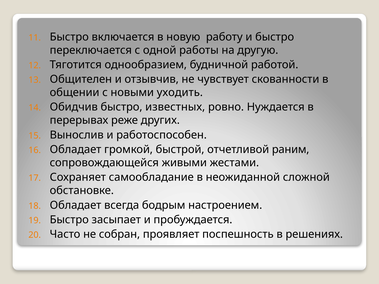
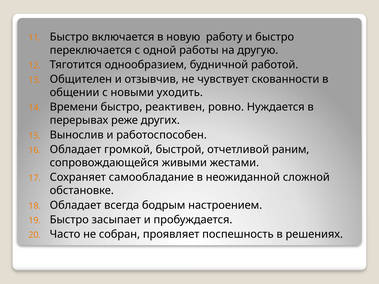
Обидчив: Обидчив -> Времени (74, 107)
известных: известных -> реактивен (175, 107)
